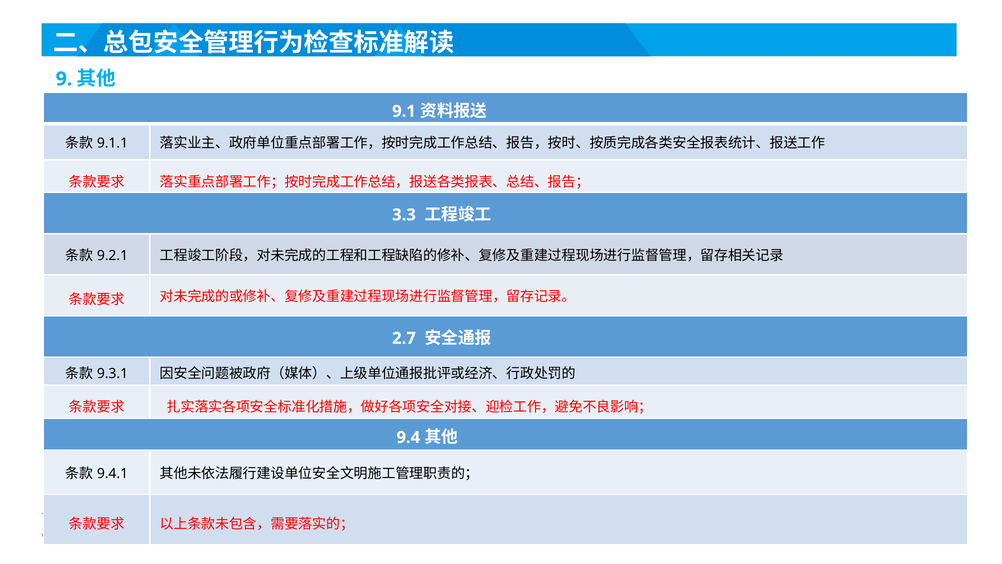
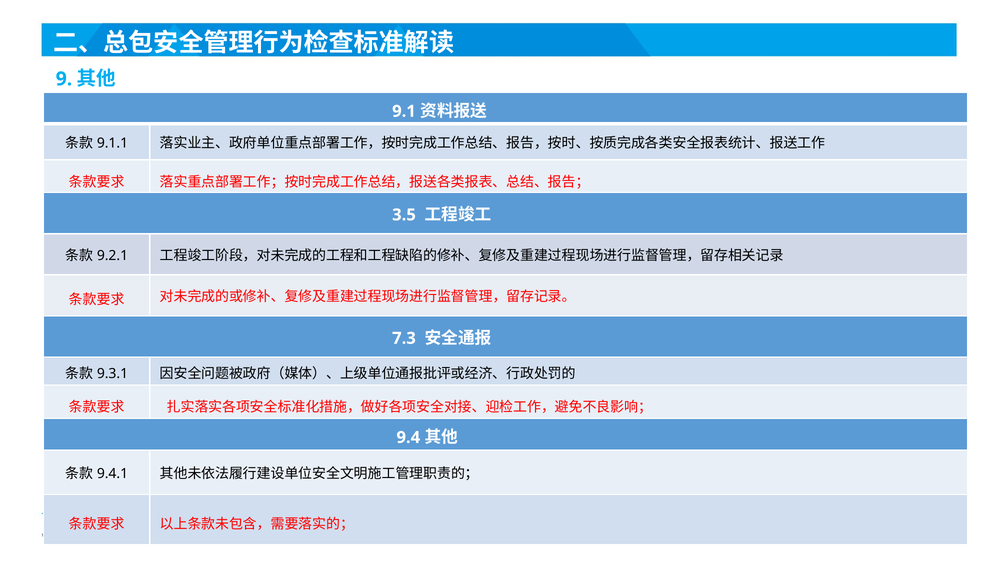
3.3: 3.3 -> 3.5 (404, 215)
2.7: 2.7 -> 7.3 (404, 338)
